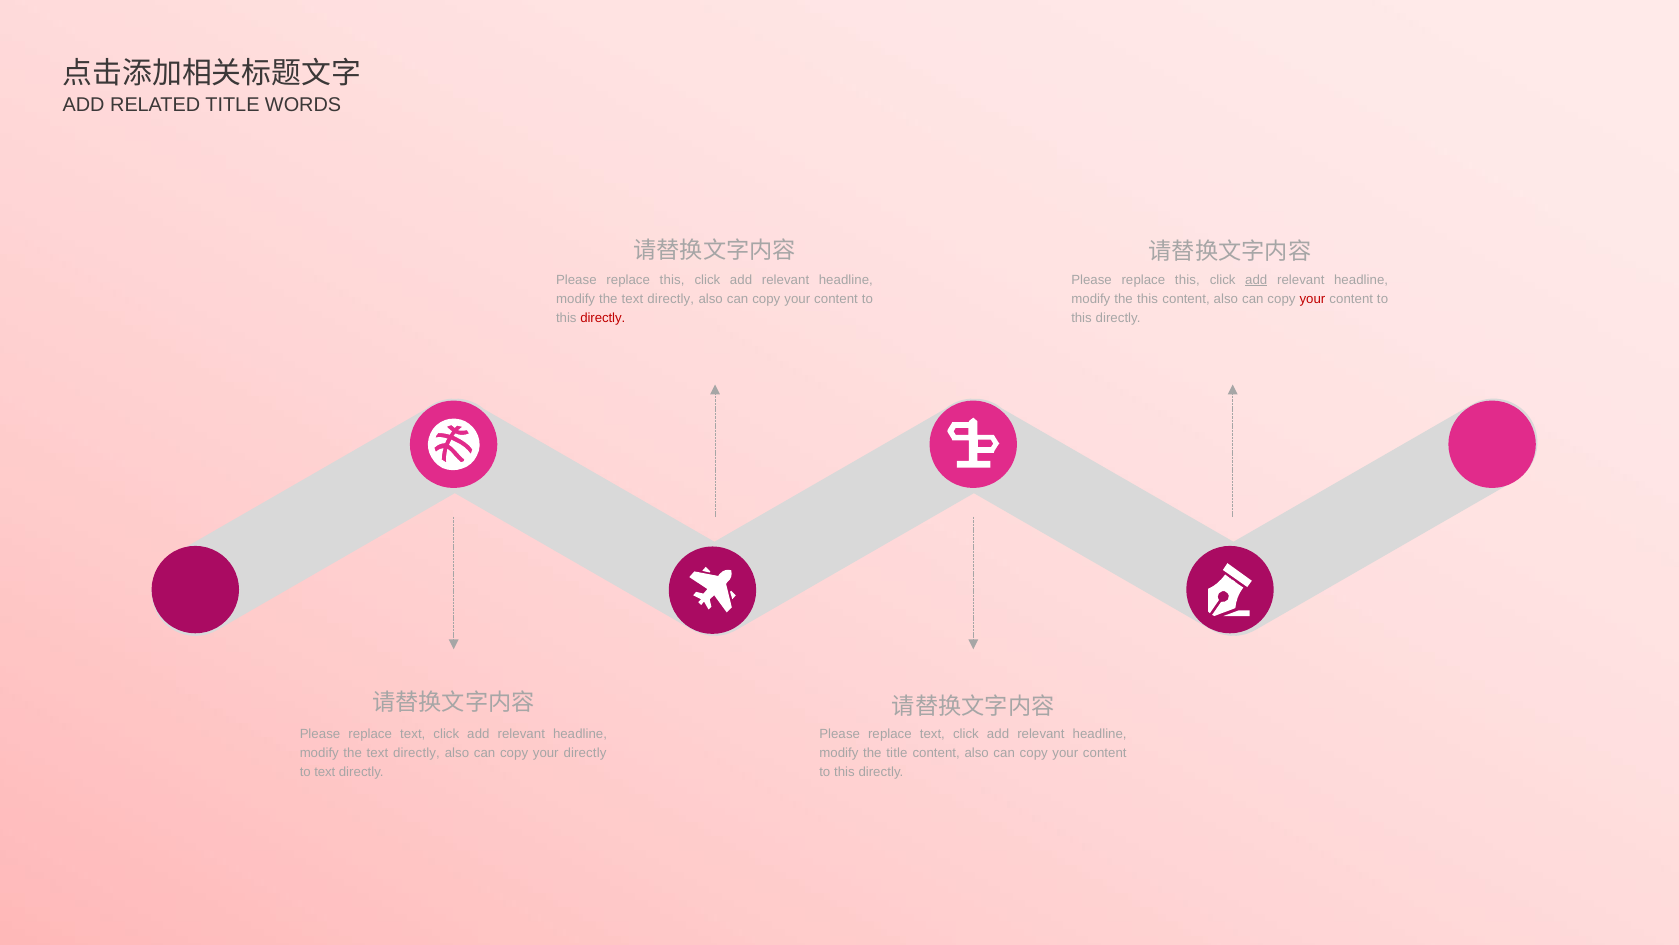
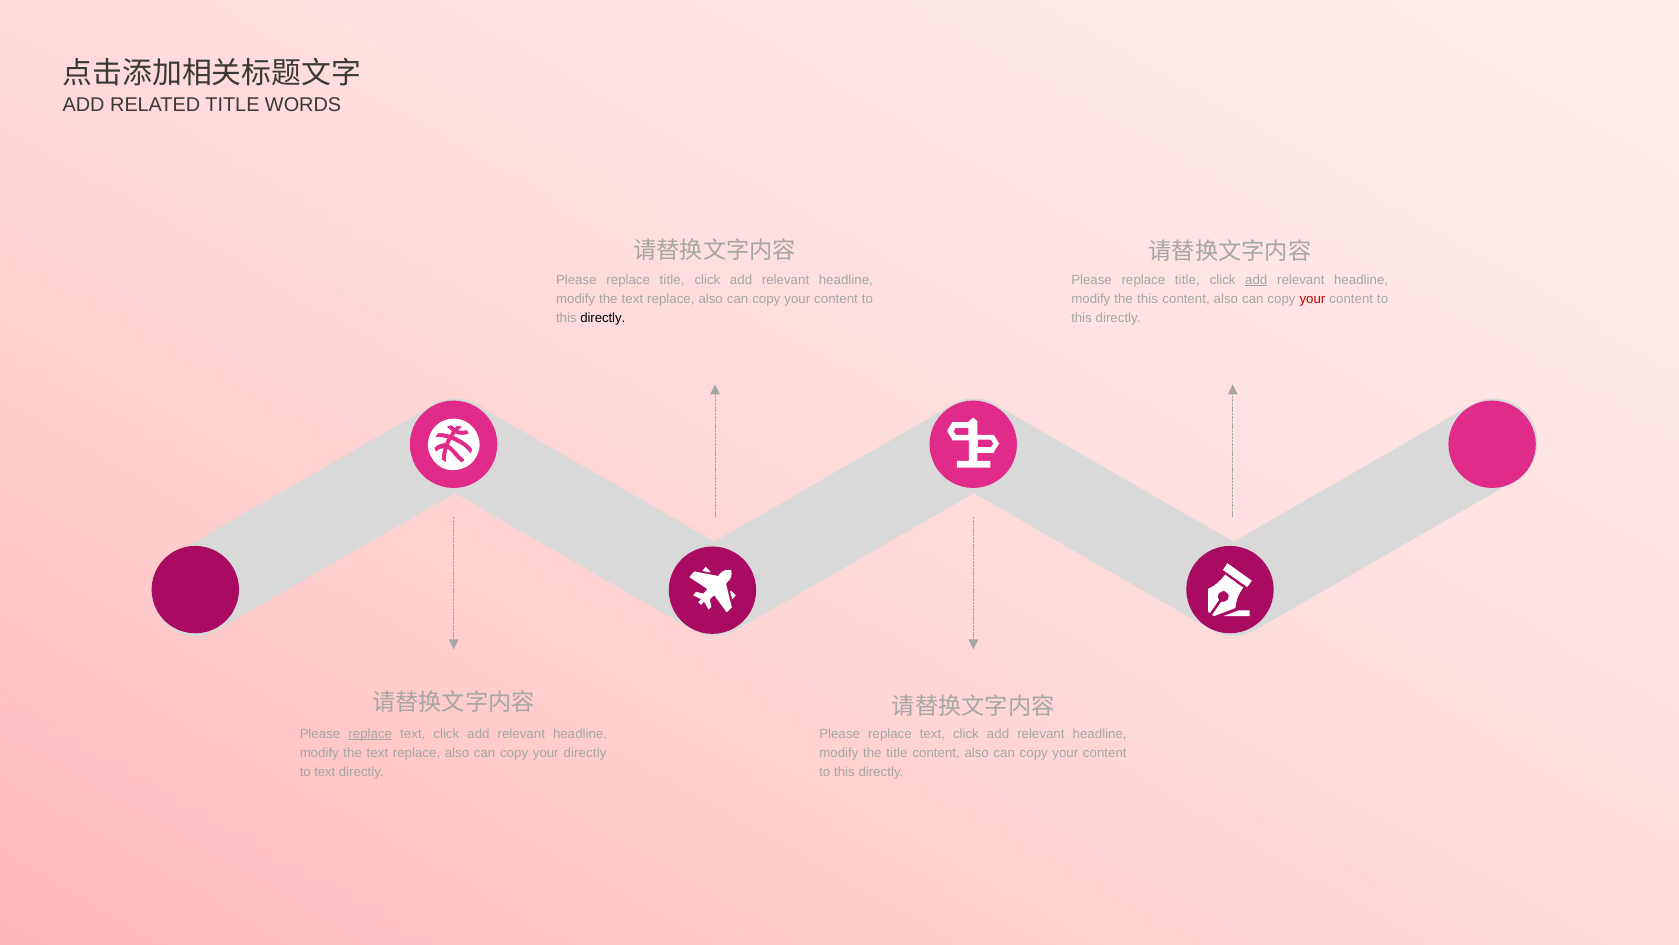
this: this -> title (672, 279)
this: this -> title (1187, 279)
directly: directly -> replace (671, 298)
directly colour: red -> black (603, 318)
replace underline: none -> present (370, 733)
directly: directly -> replace (417, 752)
